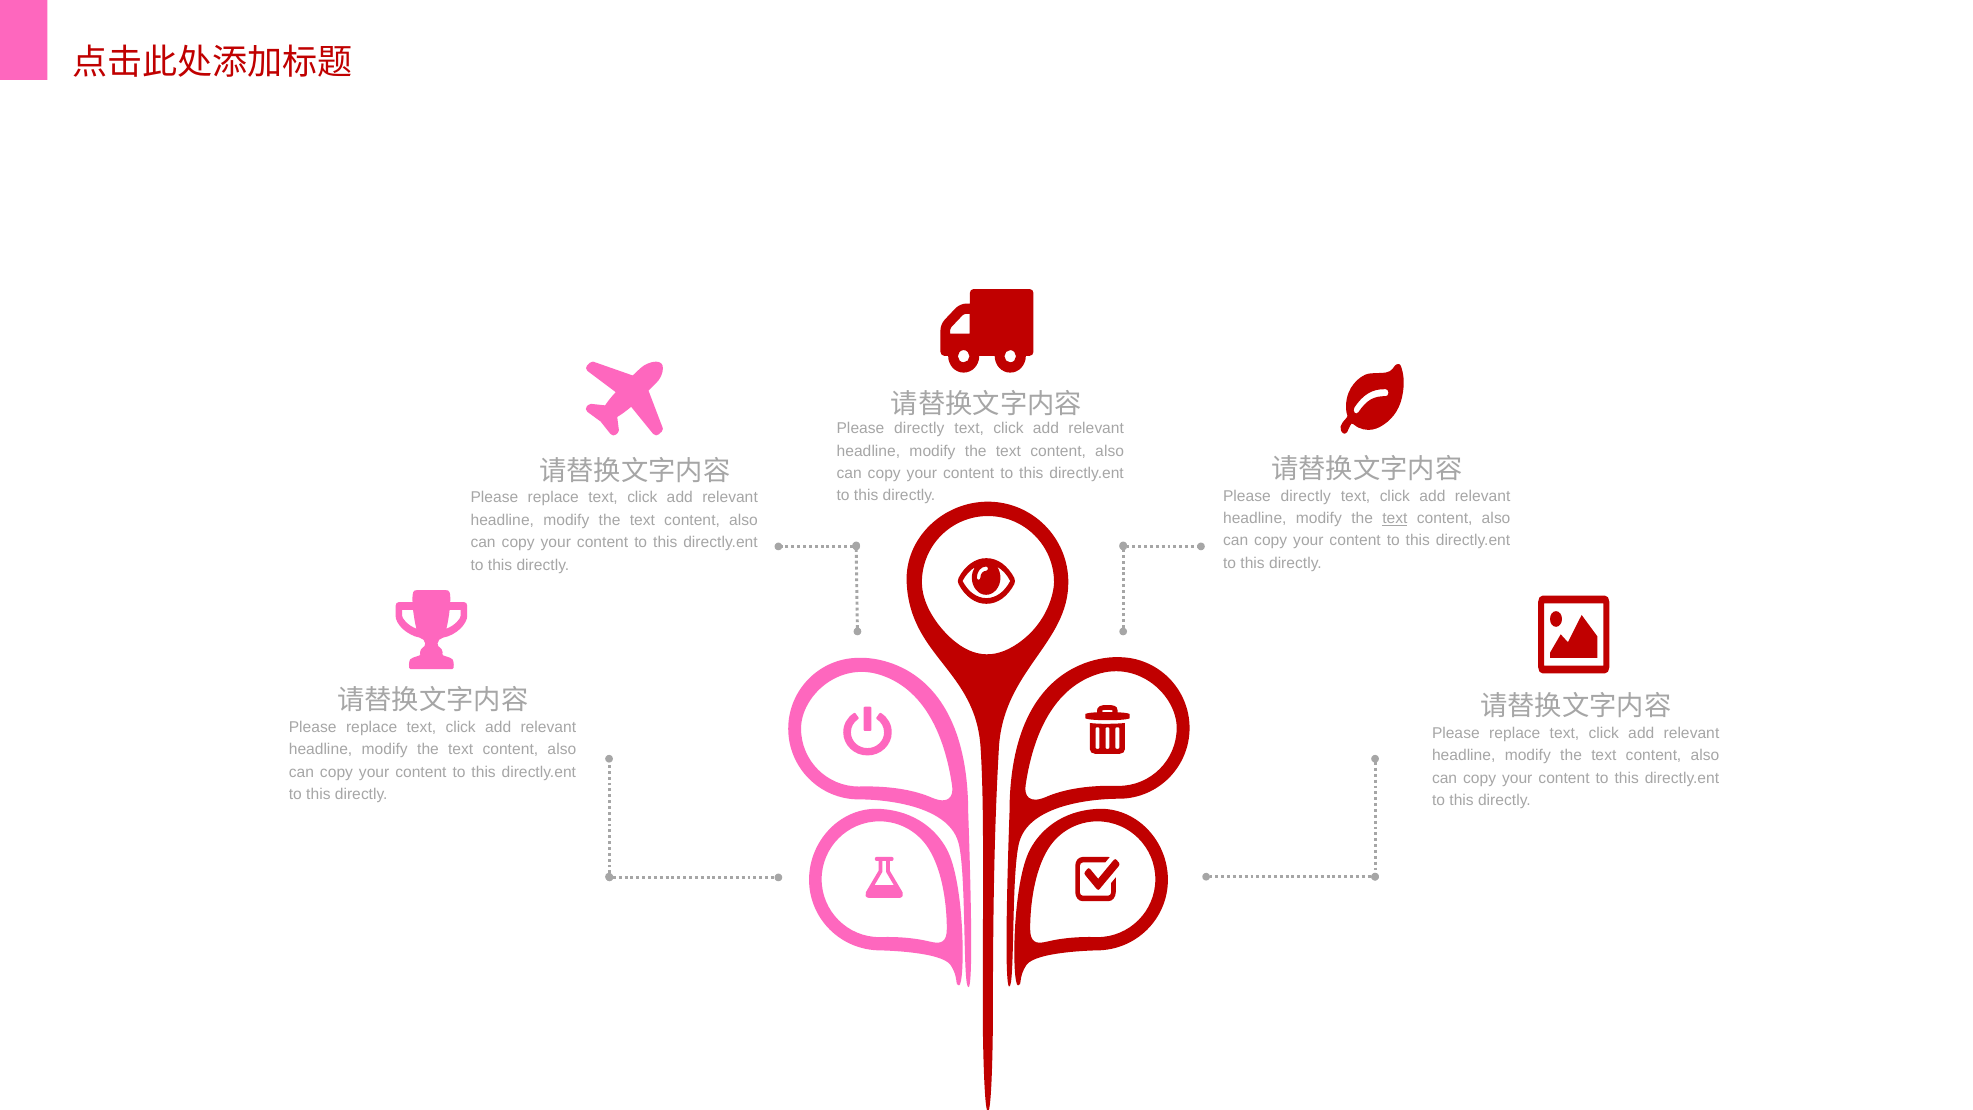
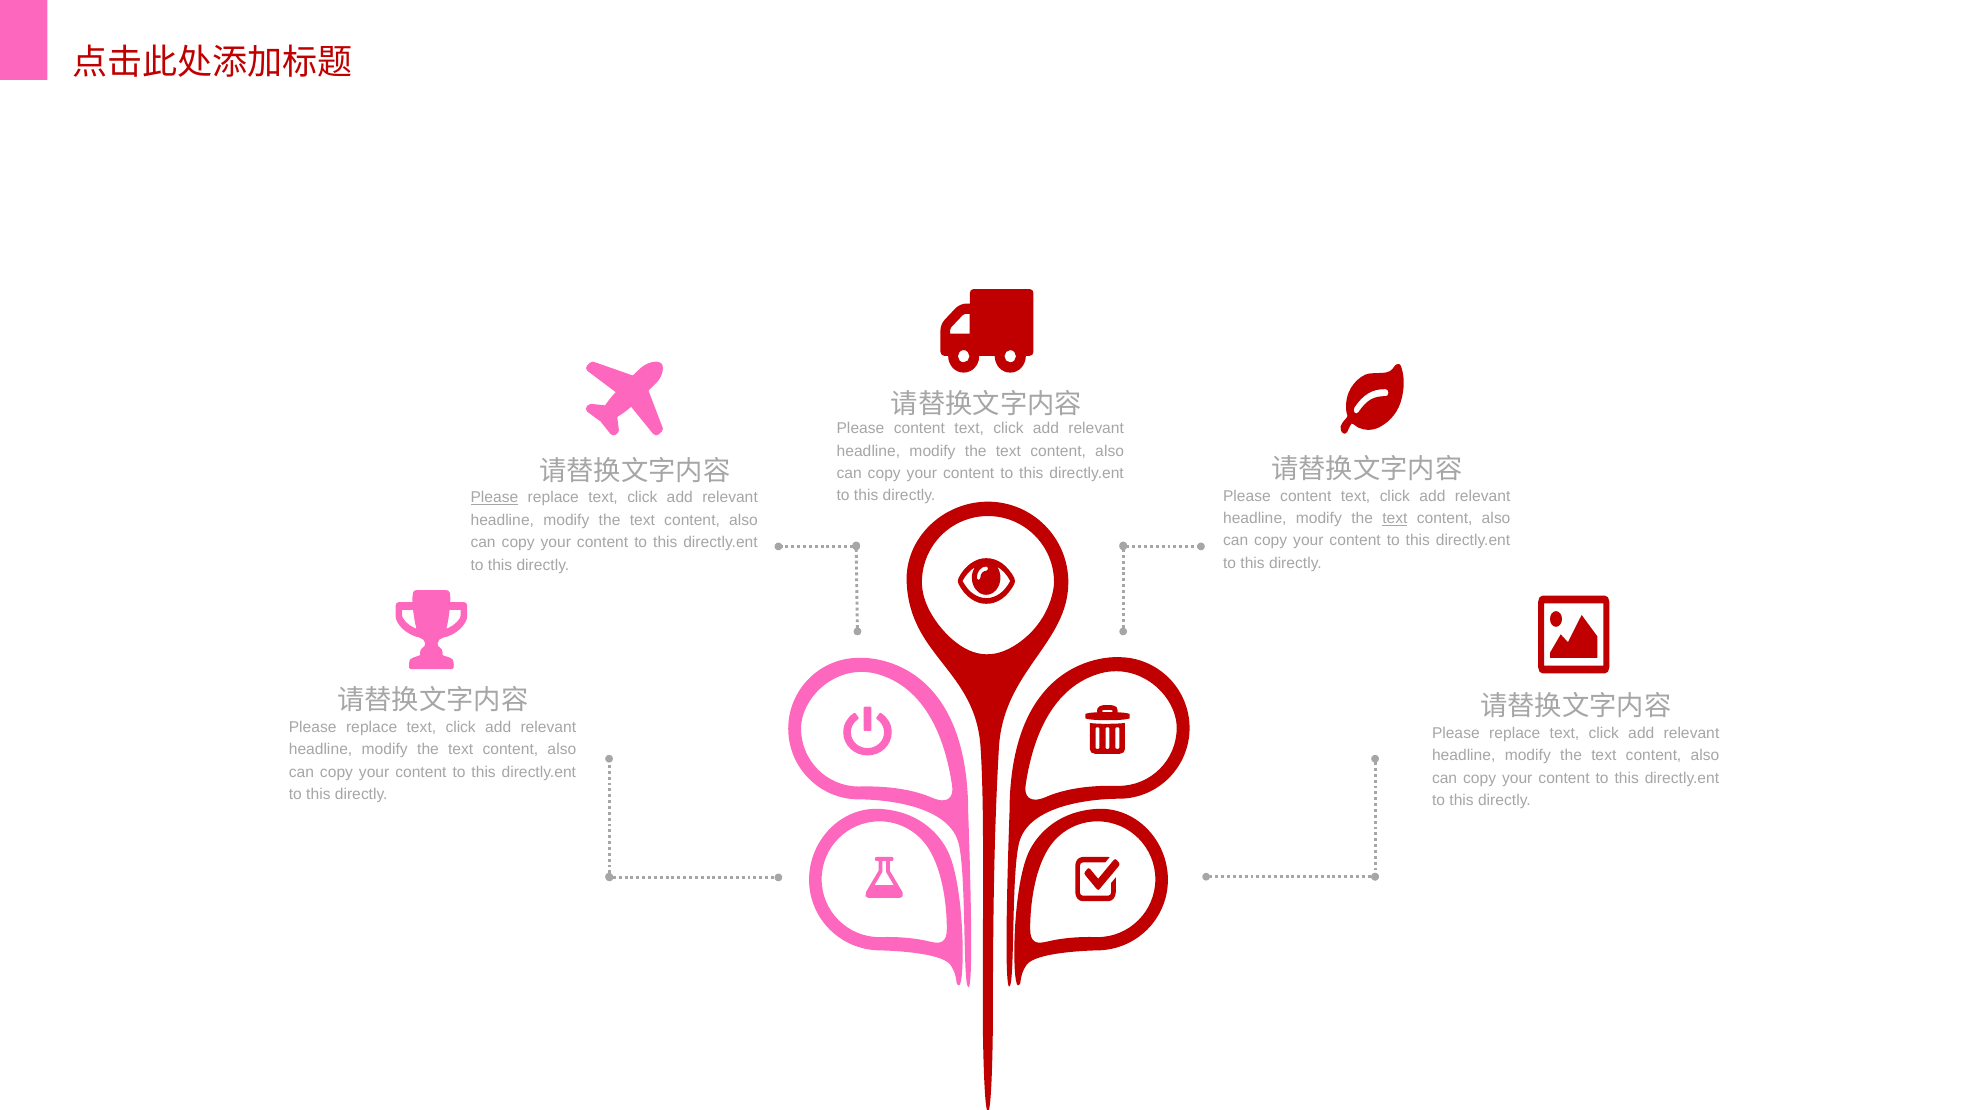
directly: directly -> content (919, 429)
directly: directly -> content (1306, 496)
Please underline: none -> present (494, 498)
